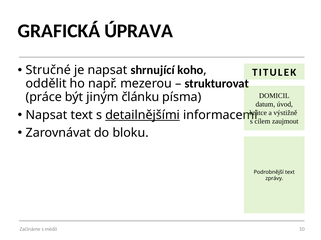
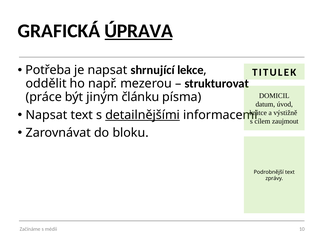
ÚPRAVA underline: none -> present (139, 31)
Stručné: Stručné -> Potřeba (48, 70)
koho: koho -> lekce (190, 70)
